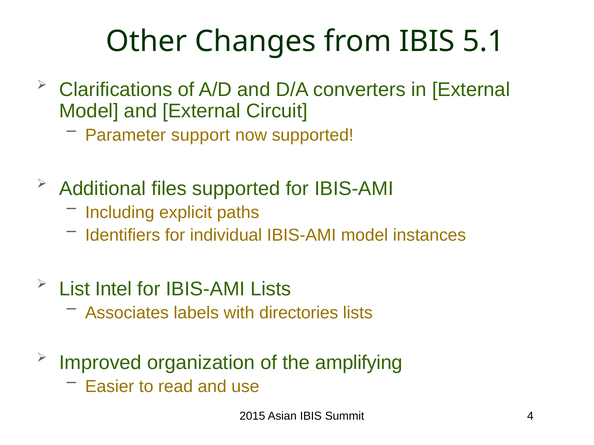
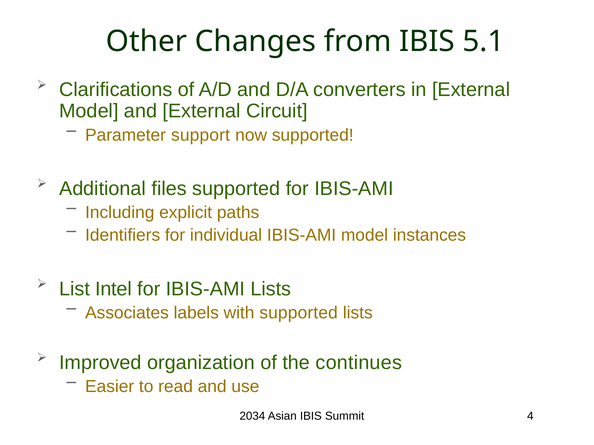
with directories: directories -> supported (299, 313)
amplifying: amplifying -> continues (359, 363)
2015: 2015 -> 2034 (252, 417)
